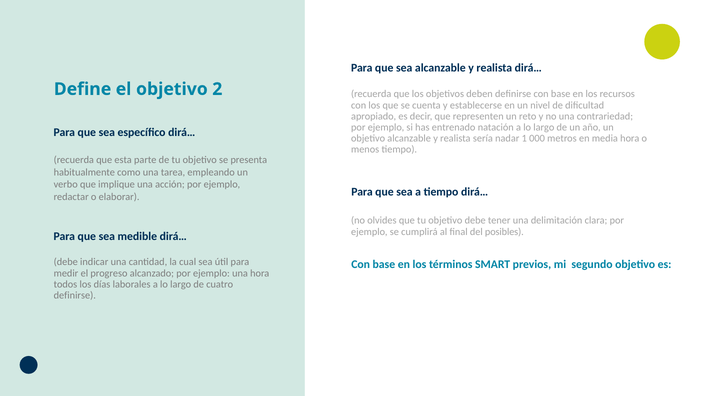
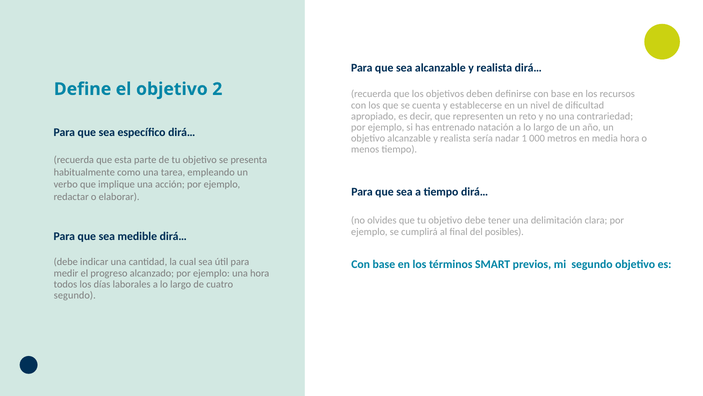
definirse: definirse -> segundo (75, 295)
